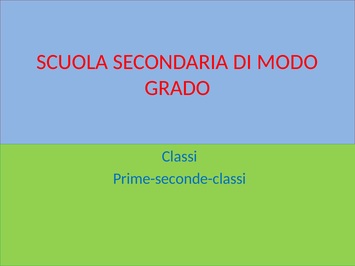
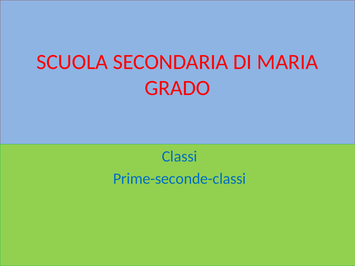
MODO: MODO -> MARIA (288, 62)
